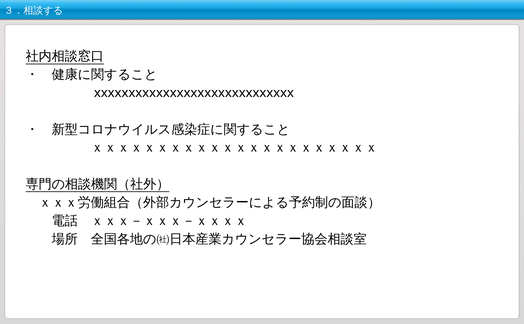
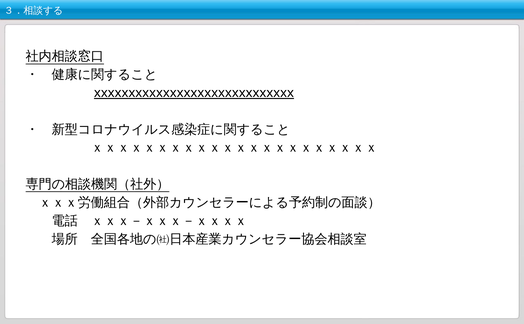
xxxxxxxxxxxxxxxxxxxxxxxxxxxxx underline: none -> present (194, 93)
